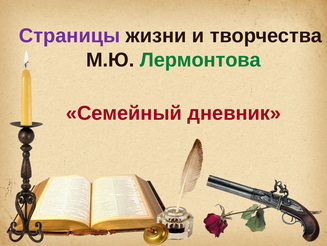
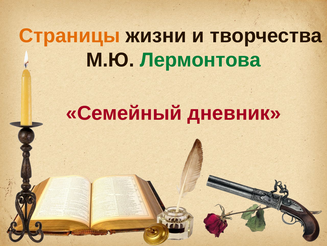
Страницы colour: purple -> orange (70, 36)
